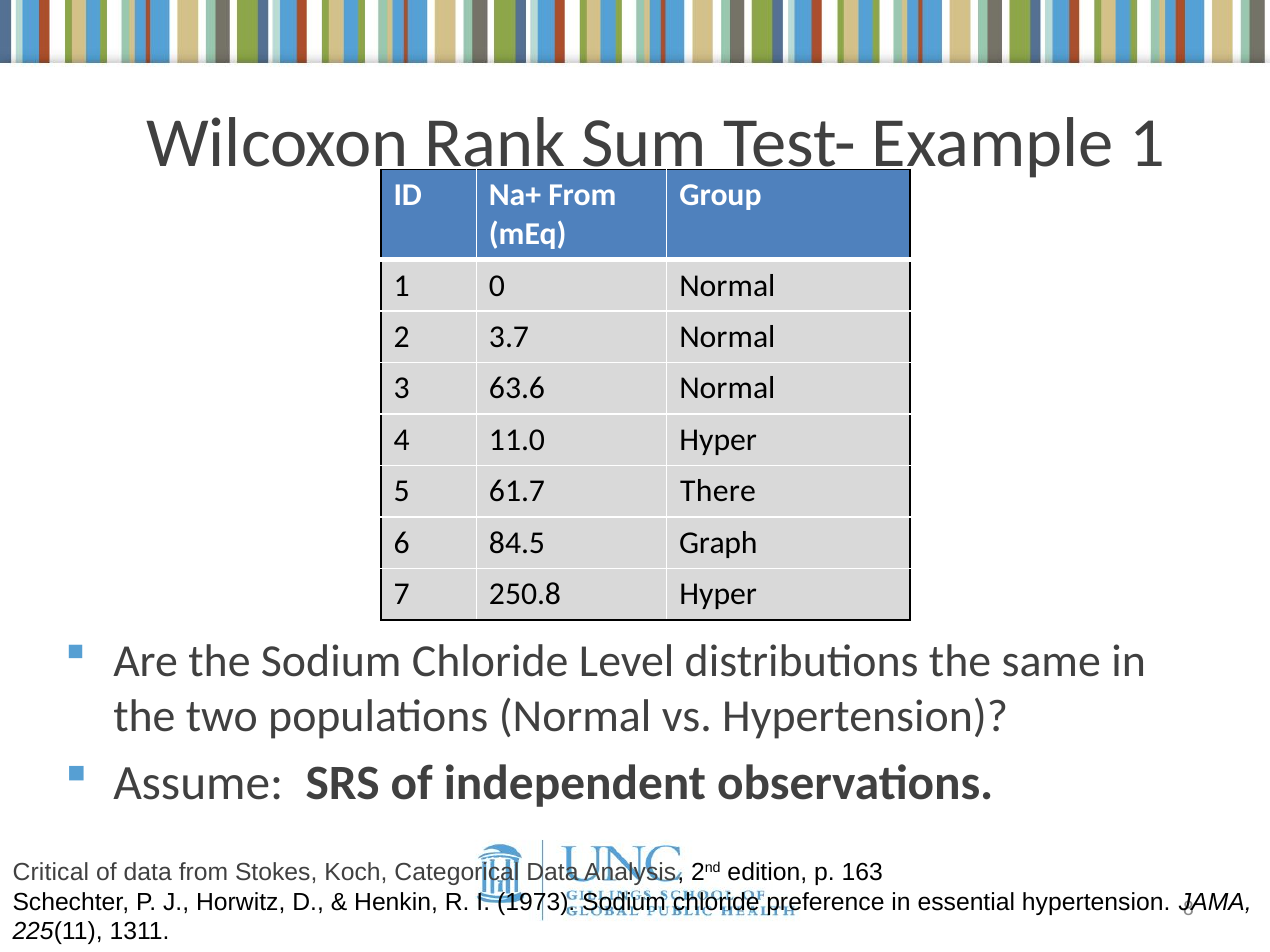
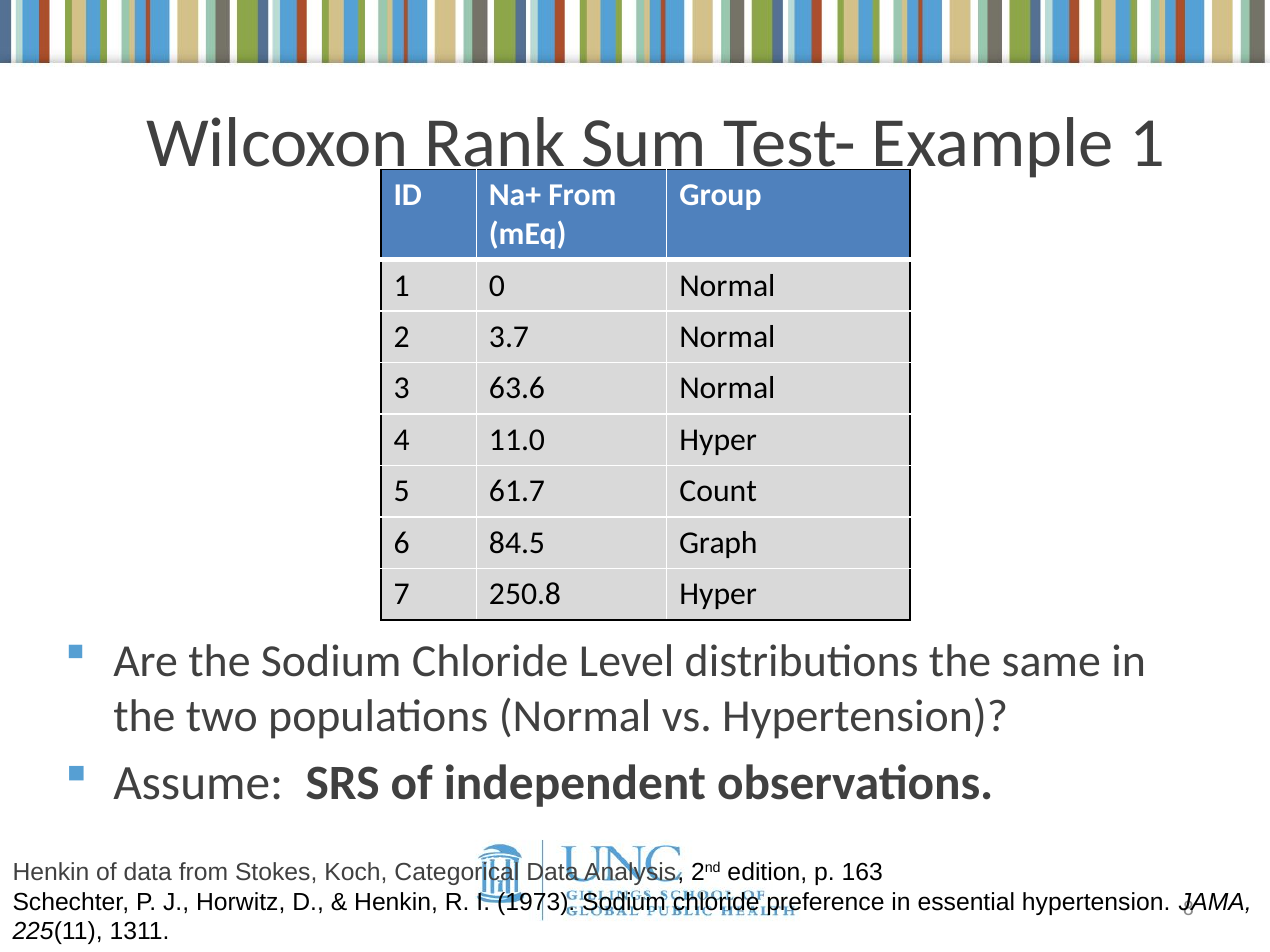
There: There -> Count (718, 492)
Critical: Critical -> Henkin (51, 873)
